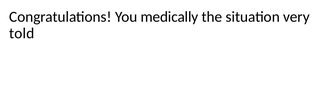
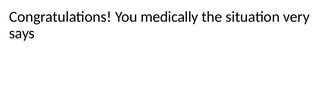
told: told -> says (22, 33)
